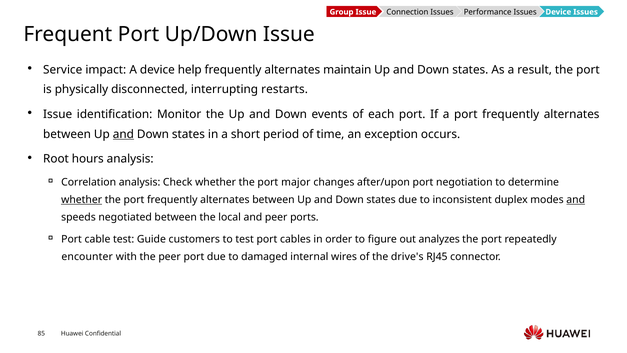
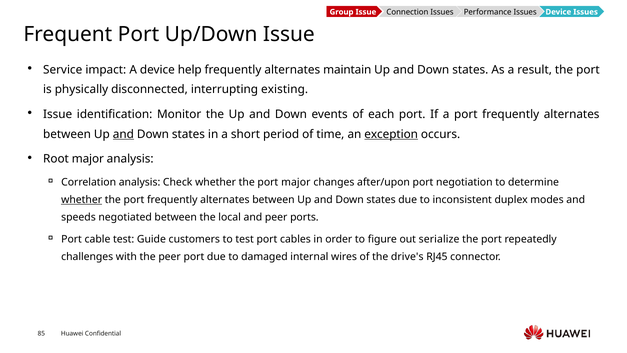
restarts: restarts -> existing (285, 89)
exception underline: none -> present (391, 134)
Root hours: hours -> major (88, 159)
and underline: present -> none (576, 199)
analyzes: analyzes -> serialize (439, 239)
encounter: encounter -> challenges (87, 257)
